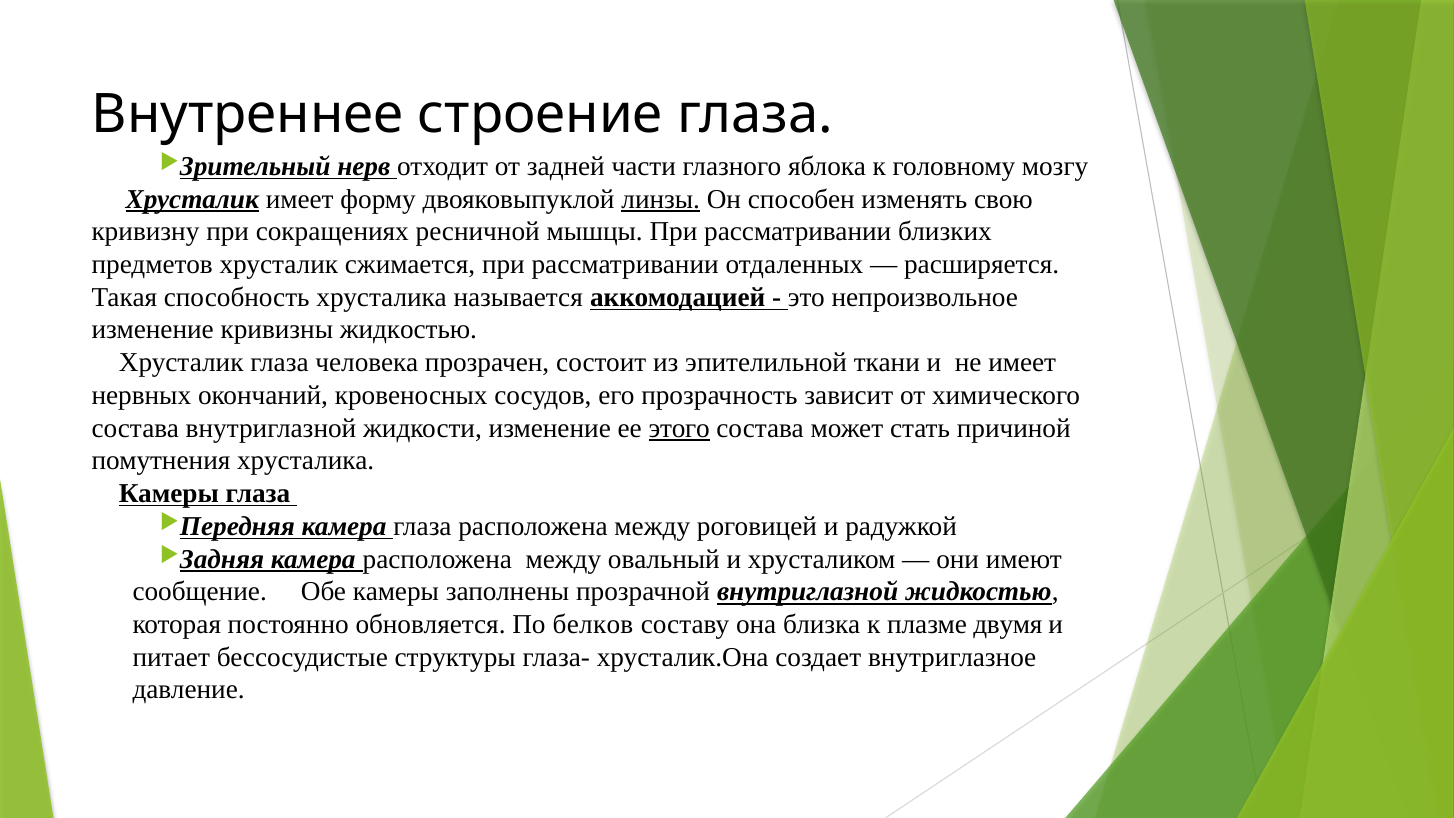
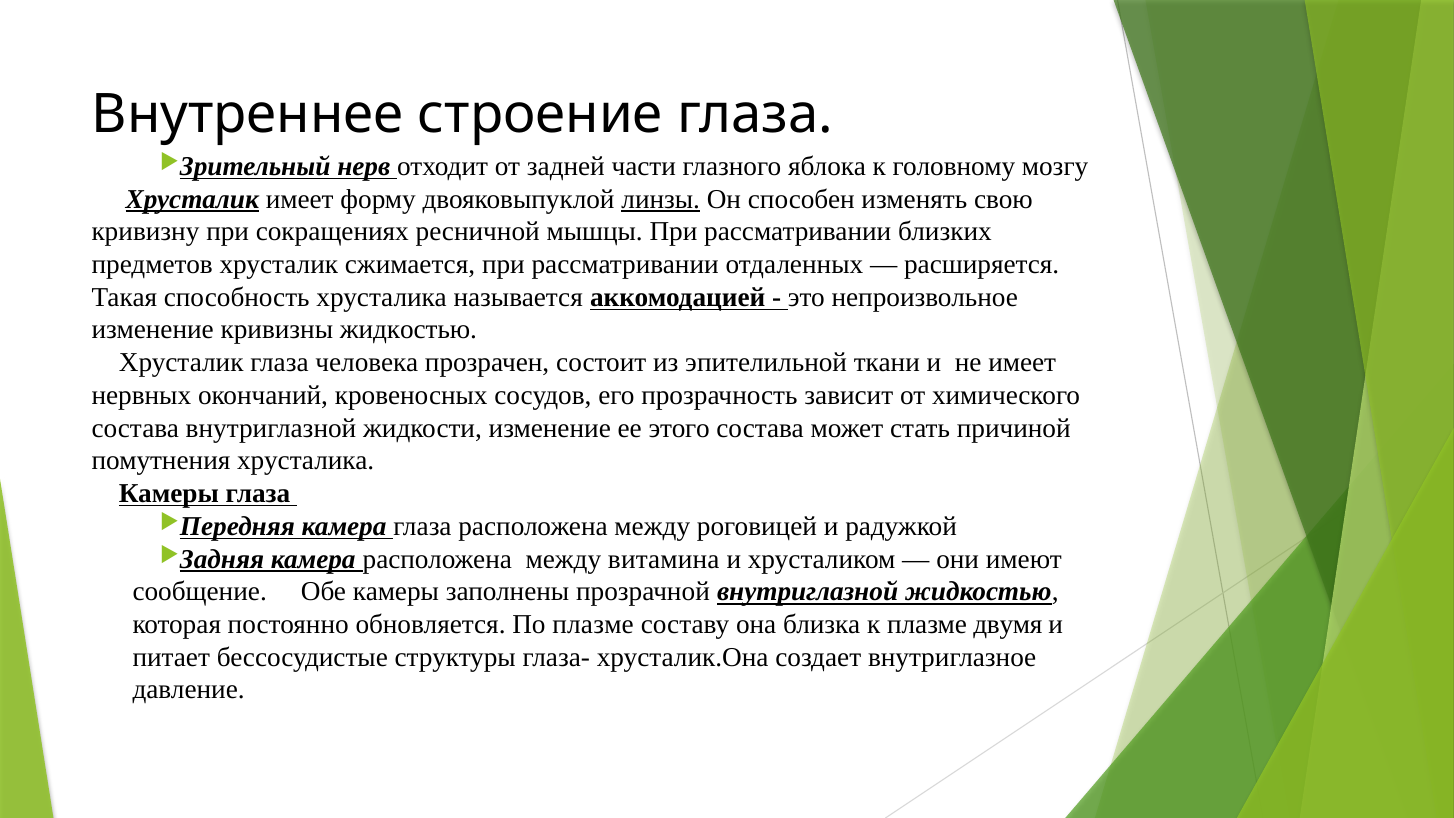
этого underline: present -> none (679, 428)
овальный: овальный -> витамина (664, 559)
По белков: белков -> плазме (593, 624)
